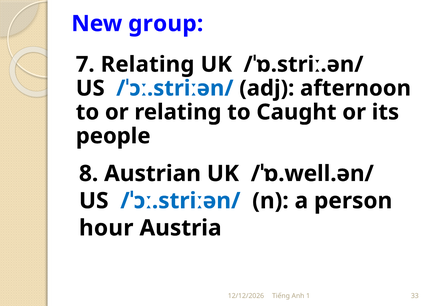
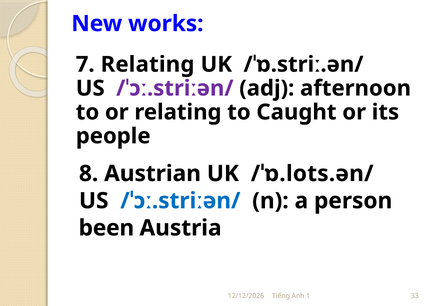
group: group -> works (166, 24)
/ˈɔː.striːən/ colour: blue -> purple (175, 88)
/ˈɒ.well.ən/: /ˈɒ.well.ən/ -> /ˈɒ.lots.ən/ (312, 174)
hour: hour -> been (106, 228)
